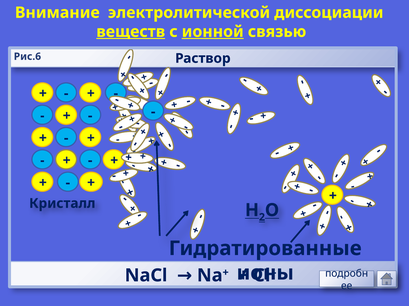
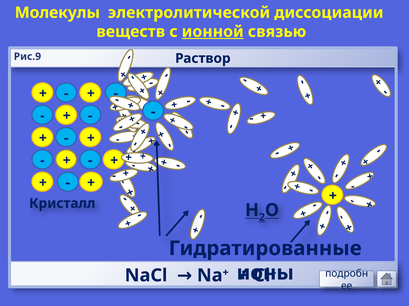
Внимание: Внимание -> Молекулы (57, 13)
веществ underline: present -> none (131, 32)
Рис.6: Рис.6 -> Рис.9 (27, 57)
